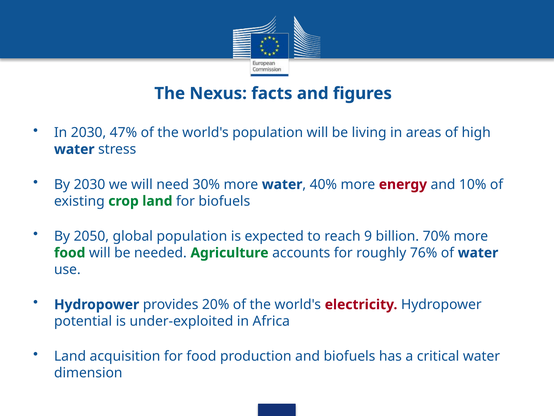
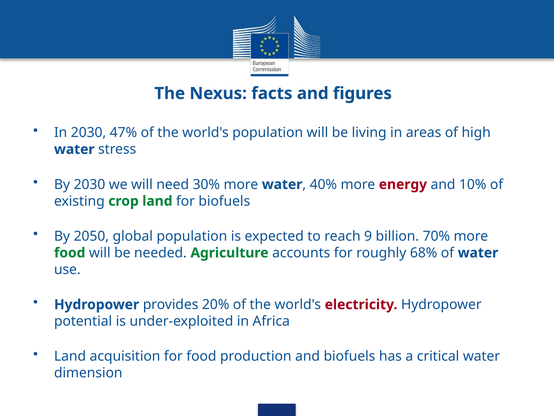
76%: 76% -> 68% (424, 253)
